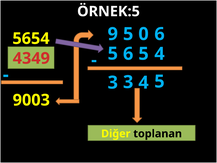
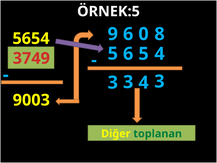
9 5: 5 -> 6 (128, 34)
0 6: 6 -> 8 (160, 34)
4349: 4349 -> 3749 (31, 58)
5: 5 -> 3 (159, 81)
toplanan colour: black -> green (158, 134)
